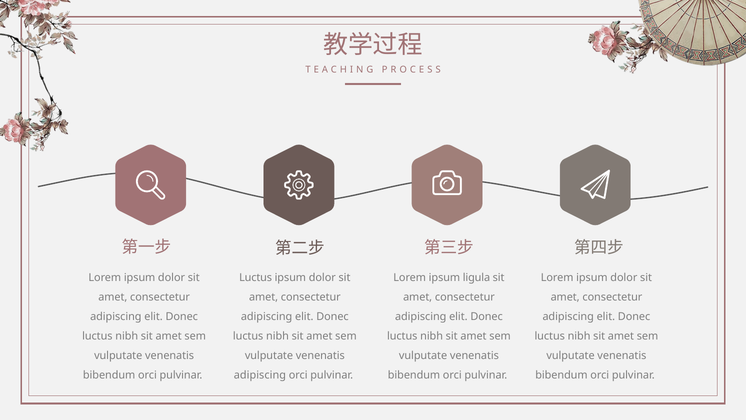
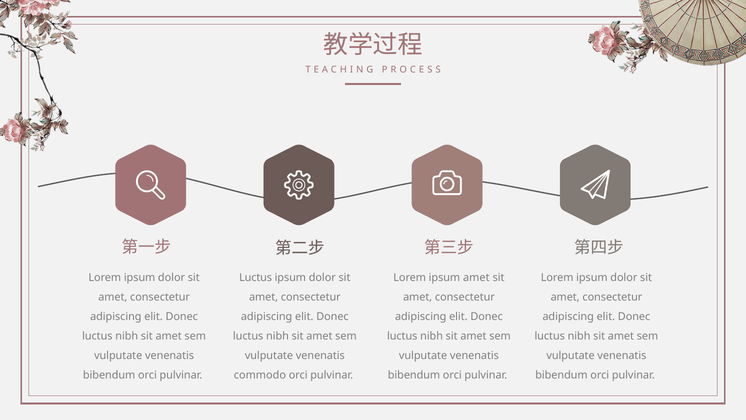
ipsum ligula: ligula -> amet (476, 277)
adipiscing: adipiscing -> commodo (260, 375)
